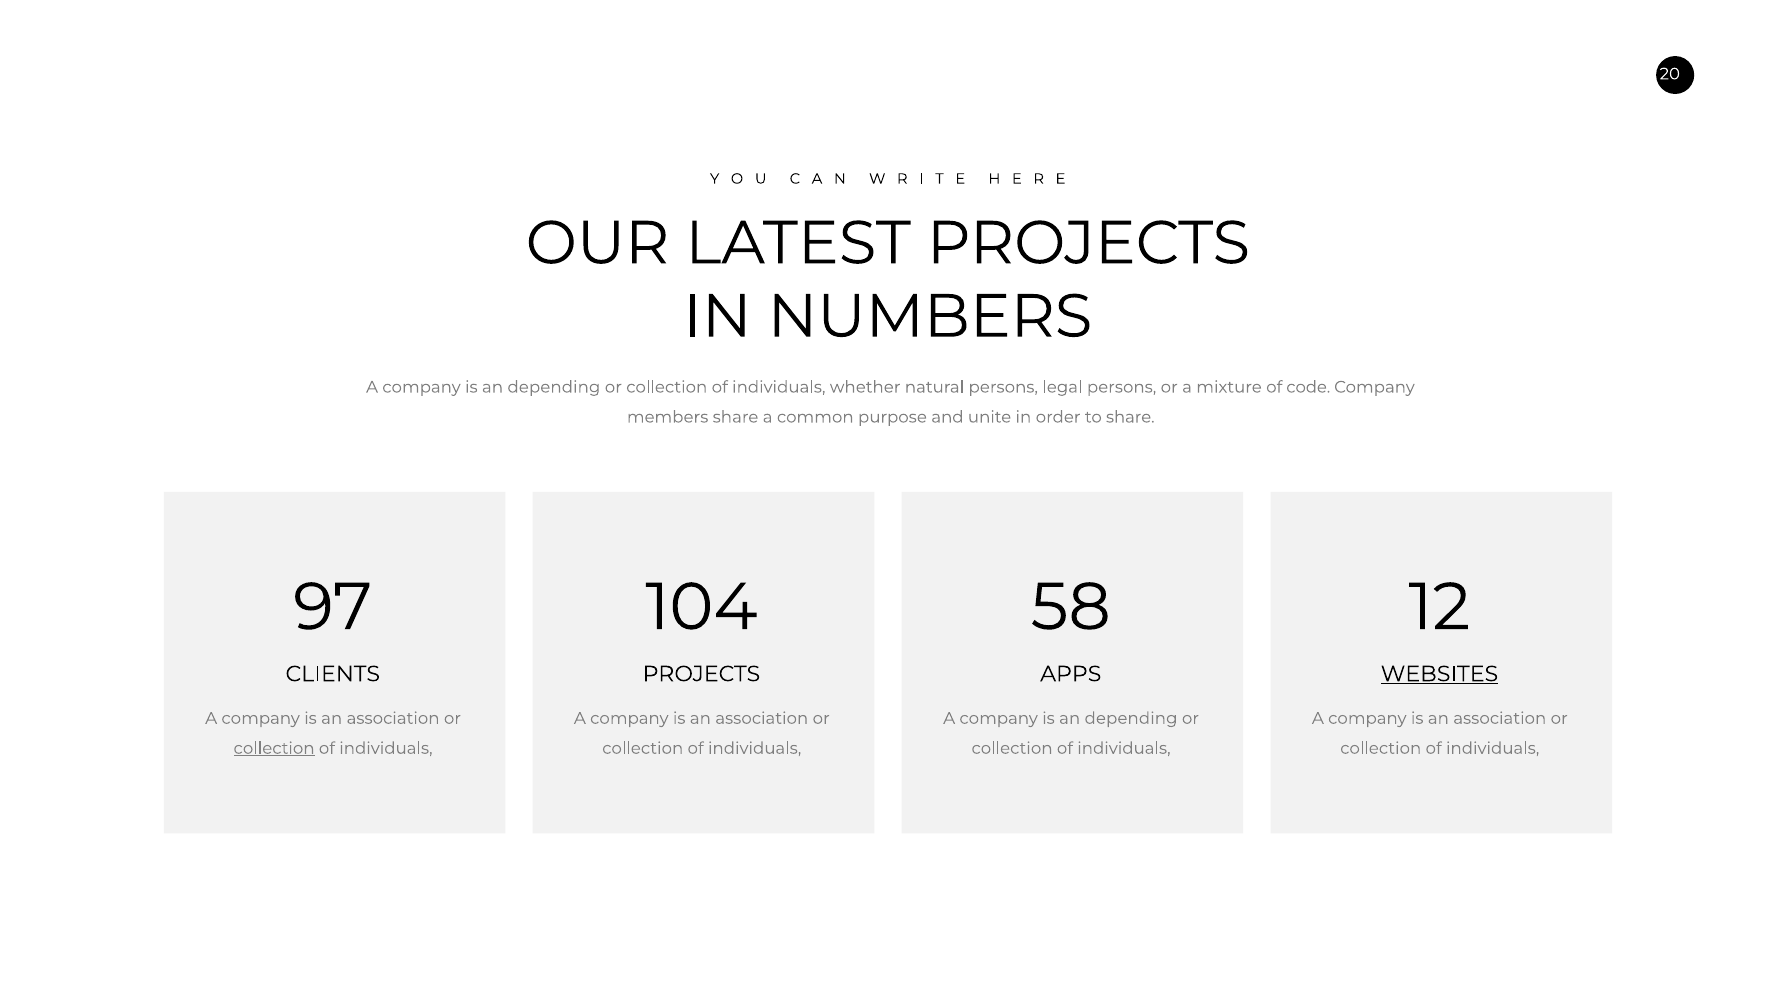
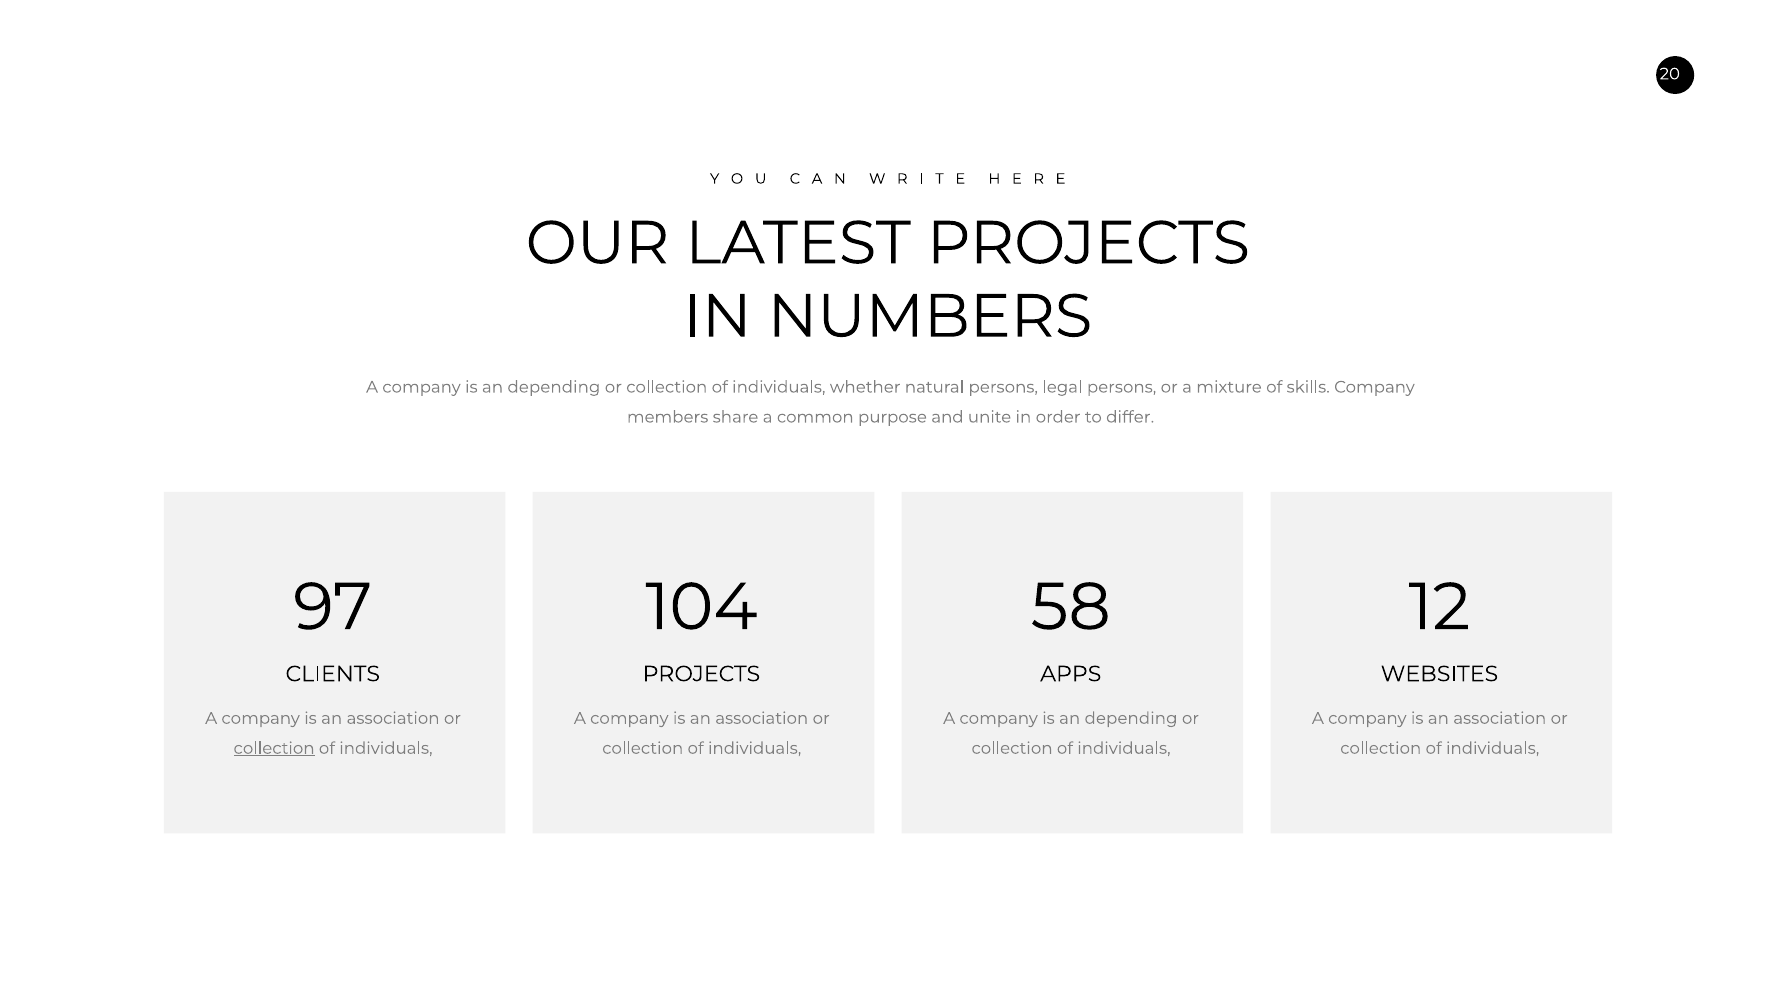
code: code -> skills (1308, 387)
to share: share -> differ (1130, 417)
WEBSITES underline: present -> none (1439, 674)
